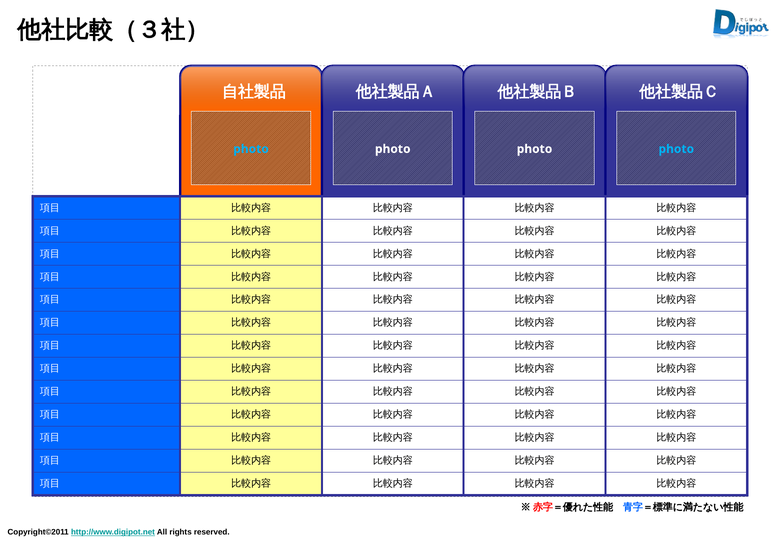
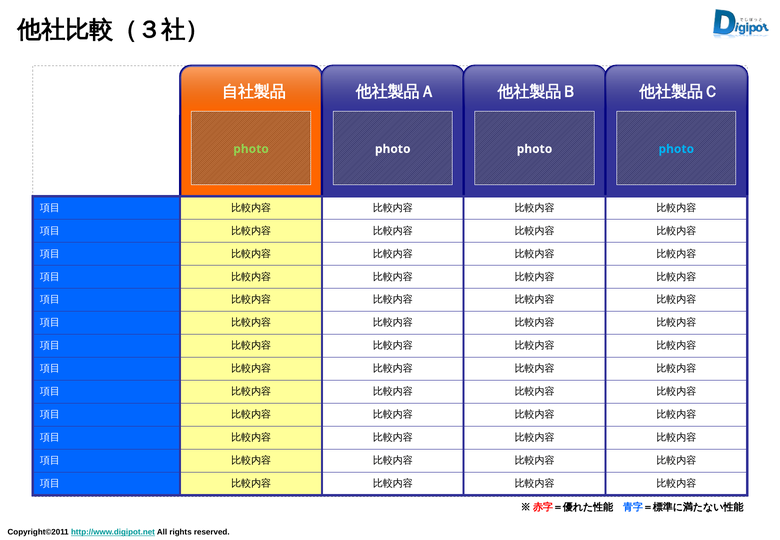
photo colour: light blue -> light green (251, 149)
